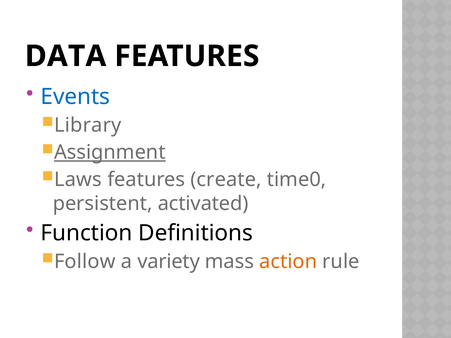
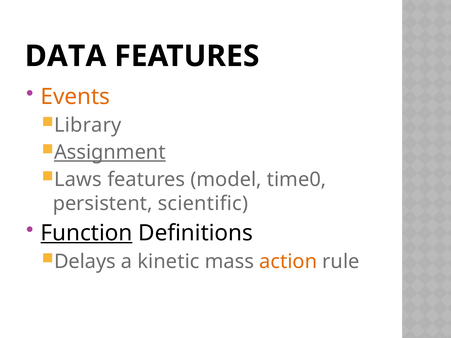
Events colour: blue -> orange (75, 97)
create: create -> model (226, 180)
activated: activated -> scientific (203, 204)
Function underline: none -> present (86, 233)
Follow: Follow -> Delays (85, 262)
variety: variety -> kinetic (168, 262)
